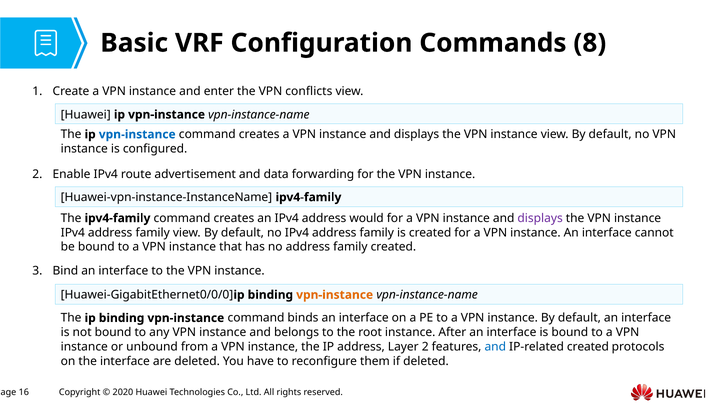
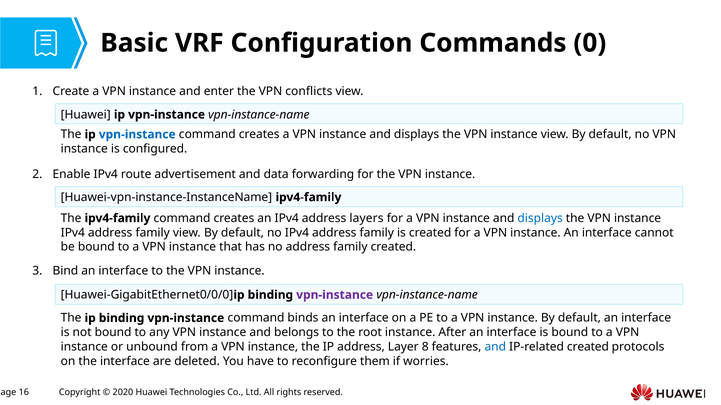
8: 8 -> 0 (590, 43)
would: would -> layers (366, 218)
displays colour: purple -> blue (540, 218)
vpn-instance colour: orange -> purple (335, 295)
Layer 2: 2 -> 8 (425, 347)
if deleted: deleted -> worries (426, 362)
